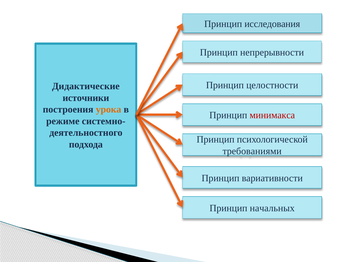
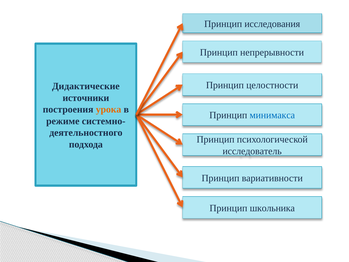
минимакса colour: red -> blue (272, 115)
требованиями: требованиями -> исследователь (252, 151)
начальных: начальных -> школьника (272, 208)
